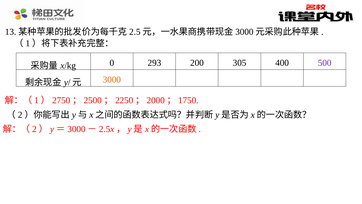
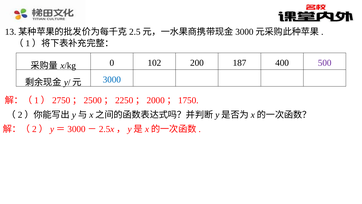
293: 293 -> 102 (154, 63)
305: 305 -> 187 (240, 63)
3000 colour: orange -> blue (112, 79)
